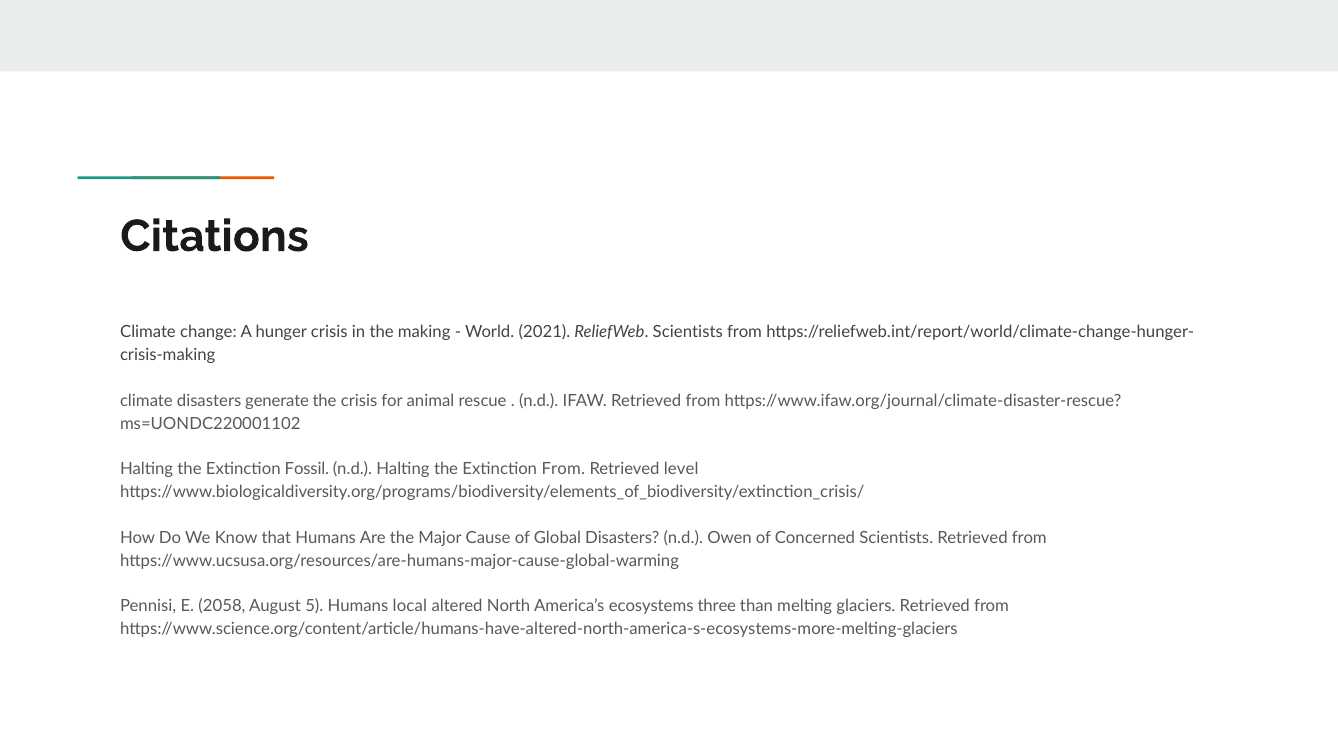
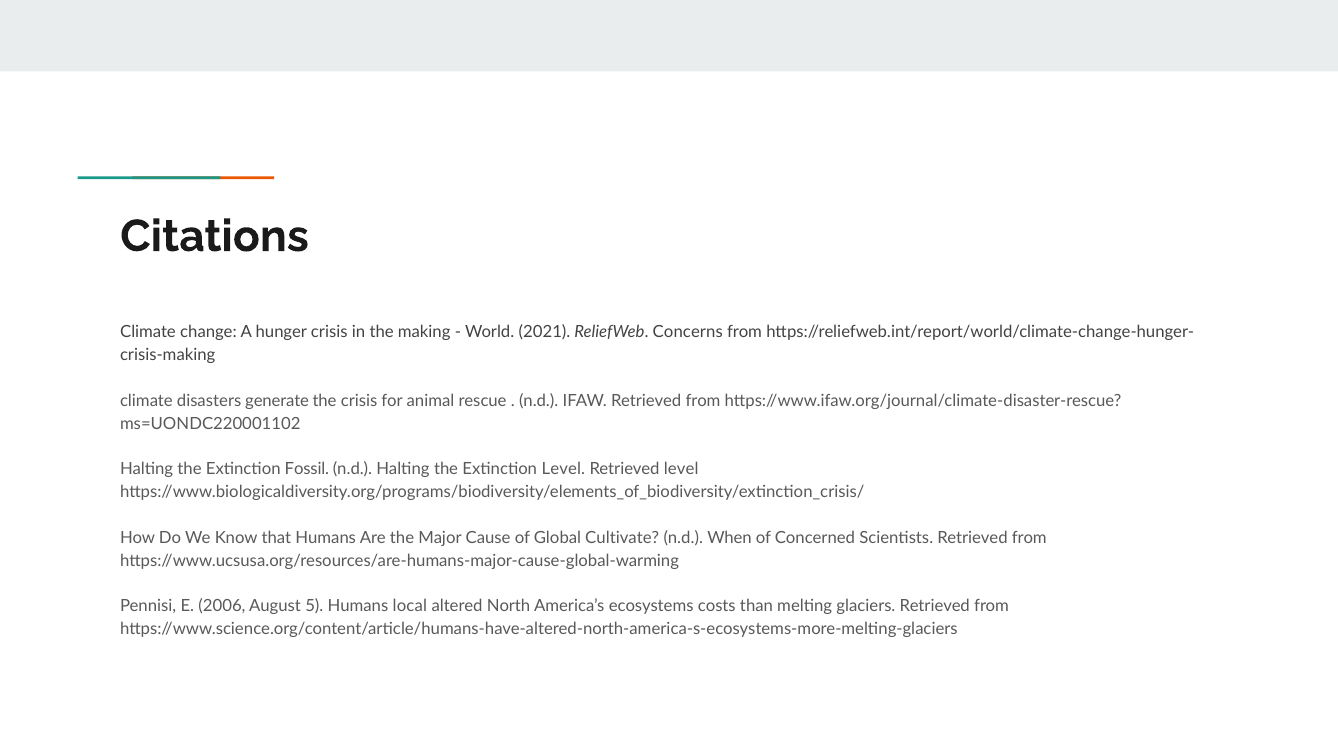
ReliefWeb Scientists: Scientists -> Concerns (688, 332)
Extinction From: From -> Level (563, 469)
Global Disasters: Disasters -> Cultivate (622, 537)
Owen: Owen -> When (729, 537)
2058: 2058 -> 2006 (222, 606)
three: three -> costs (717, 606)
